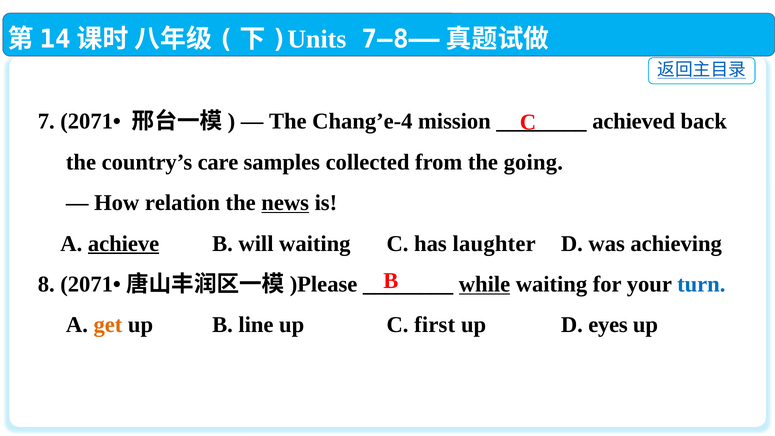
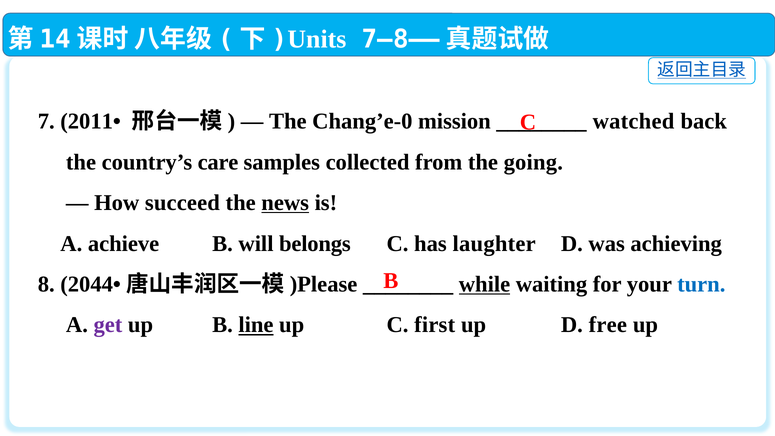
7 2071•: 2071• -> 2011• (91, 121)
Chang’e-4: Chang’e-4 -> Chang’e-0 (362, 121)
achieved: achieved -> watched (633, 121)
relation: relation -> succeed (182, 203)
achieve underline: present -> none (124, 244)
will waiting: waiting -> belongs (315, 244)
8 2071•: 2071• -> 2044• (91, 284)
get colour: orange -> purple (108, 325)
line underline: none -> present (256, 325)
eyes: eyes -> free (608, 325)
